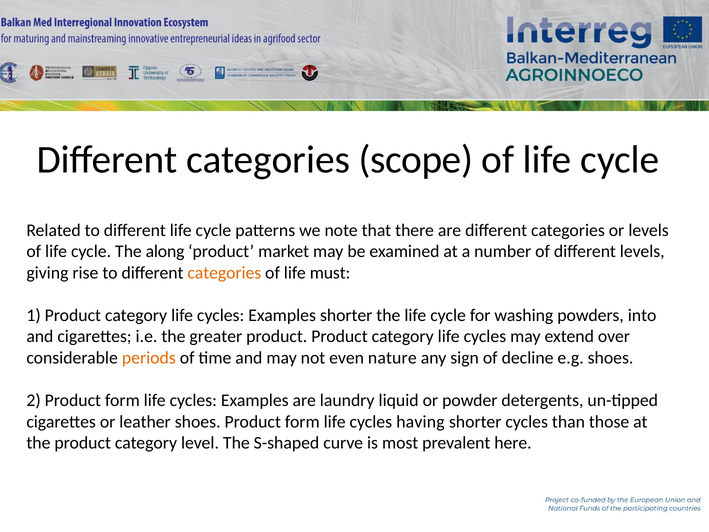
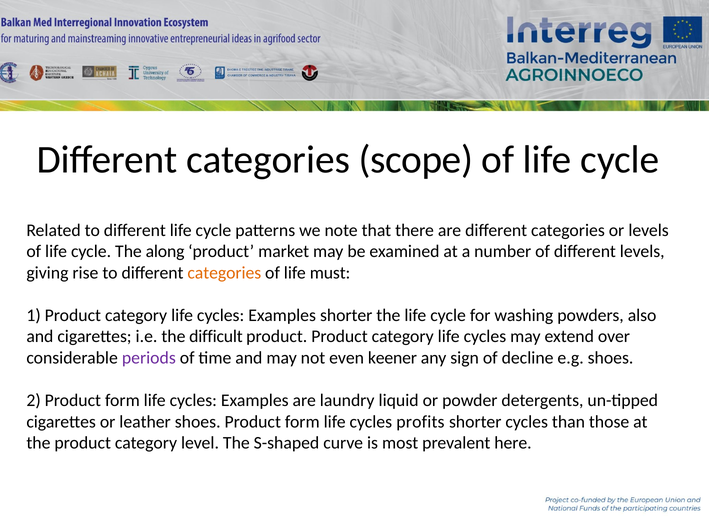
into: into -> also (642, 315)
greater: greater -> difficult (216, 336)
periods colour: orange -> purple (149, 358)
nature: nature -> keener (392, 358)
having: having -> profits (420, 421)
